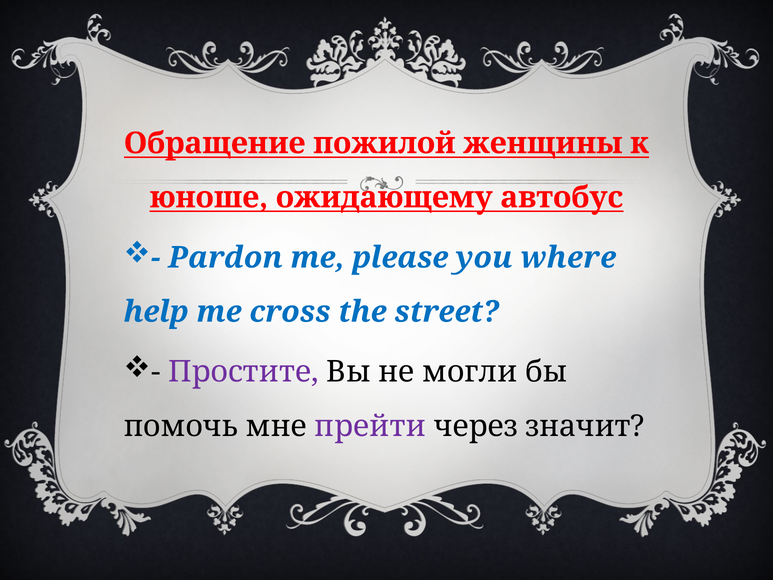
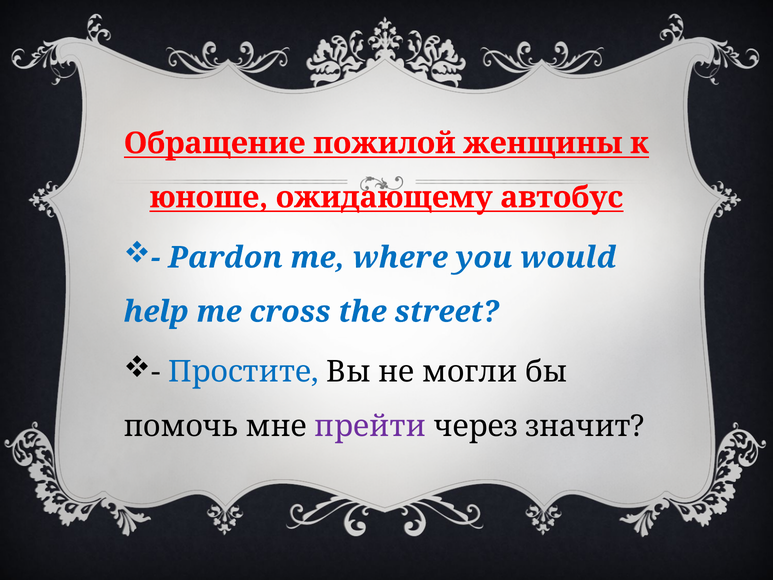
please: please -> where (400, 258)
where: where -> would (568, 258)
Простите colour: purple -> blue (243, 372)
